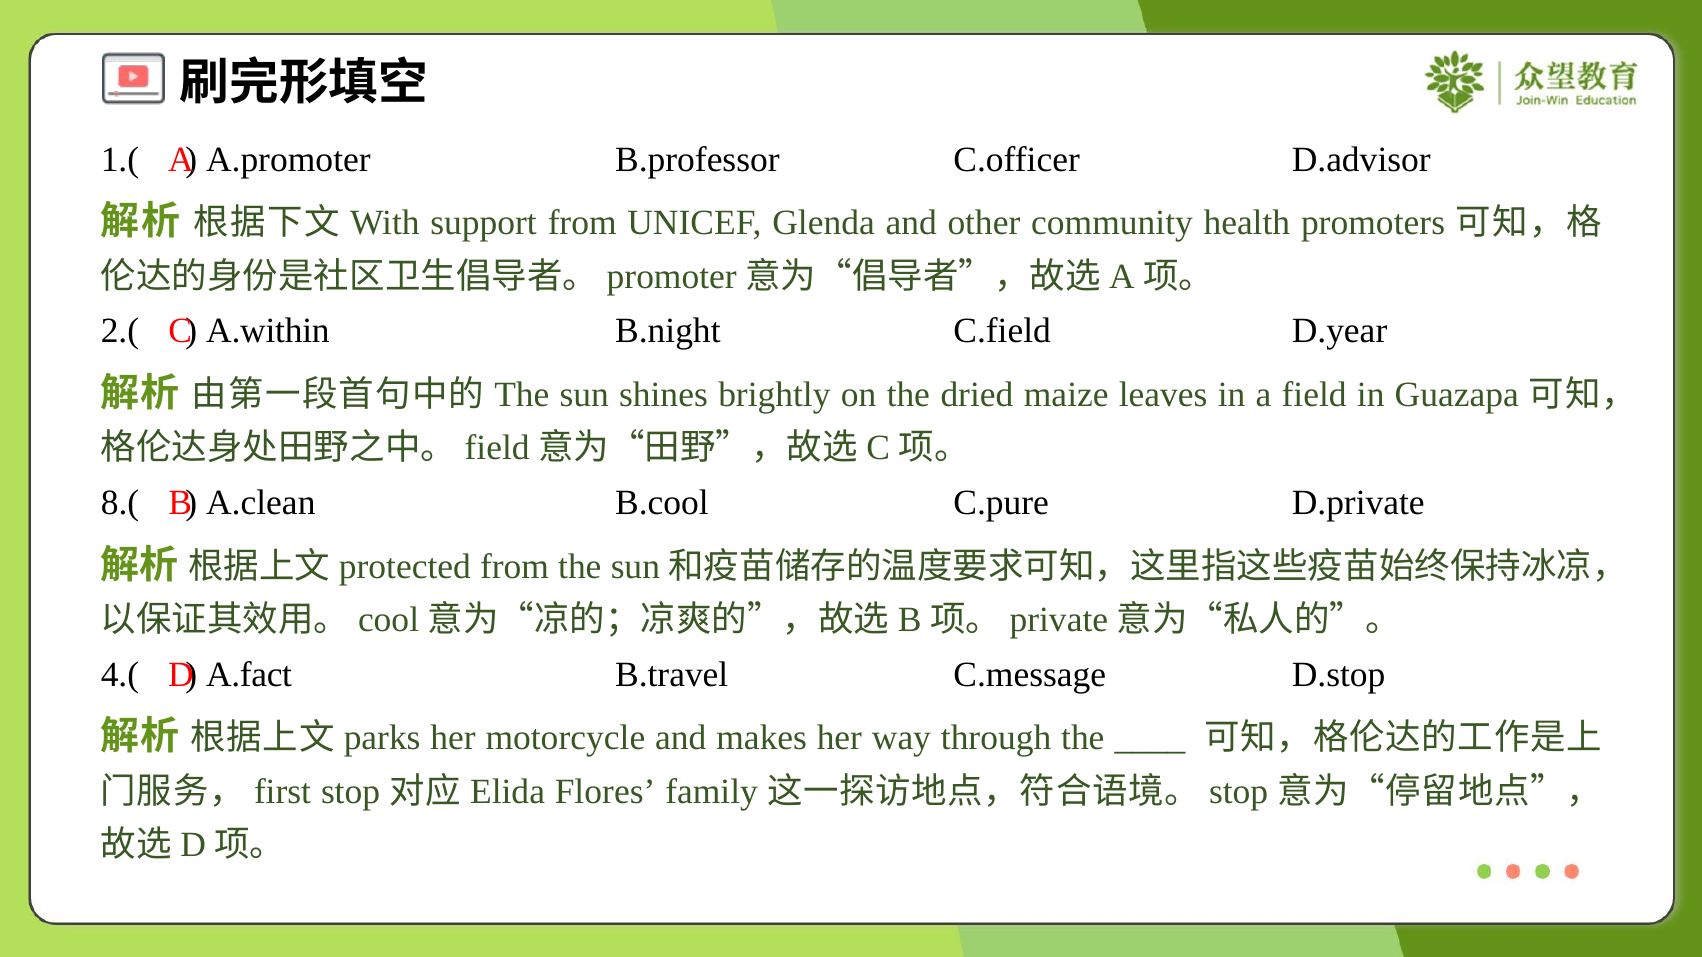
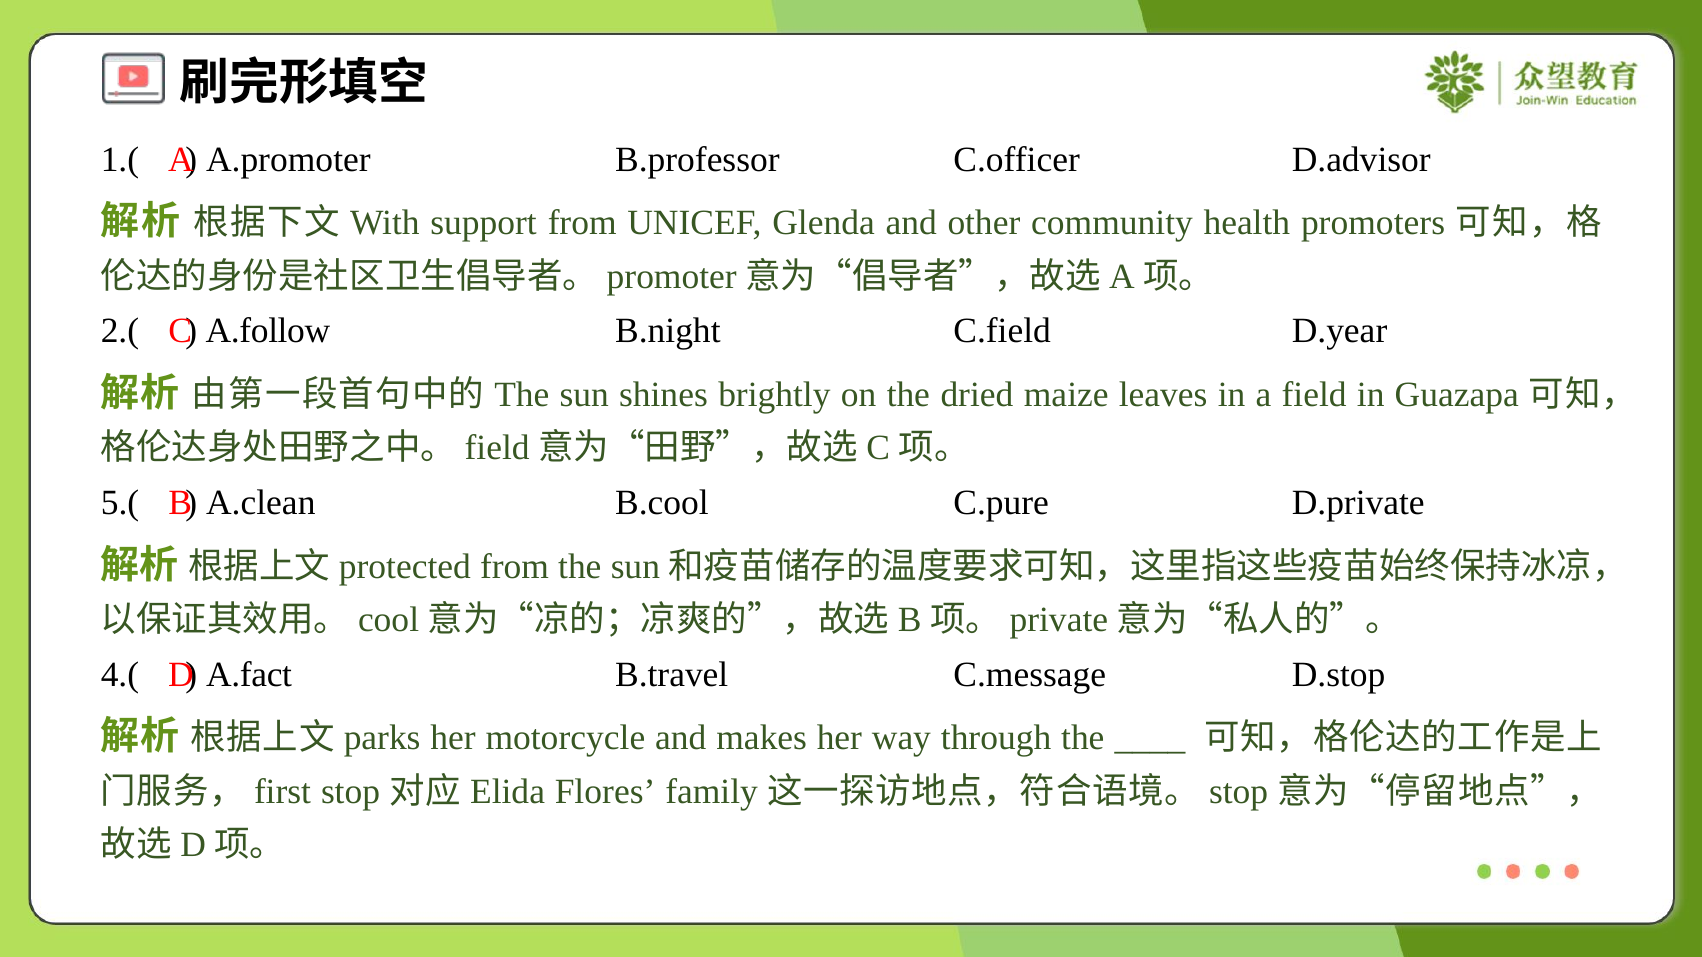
A.within: A.within -> A.follow (268, 331)
8.(: 8.( -> 5.( (120, 503)
